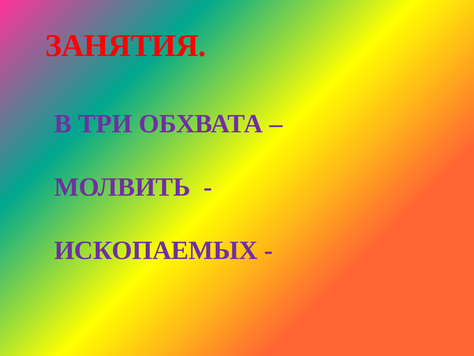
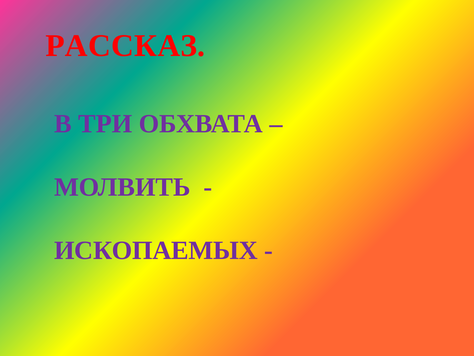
ЗАНЯТИЯ: ЗАНЯТИЯ -> РАССКАЗ (125, 46)
